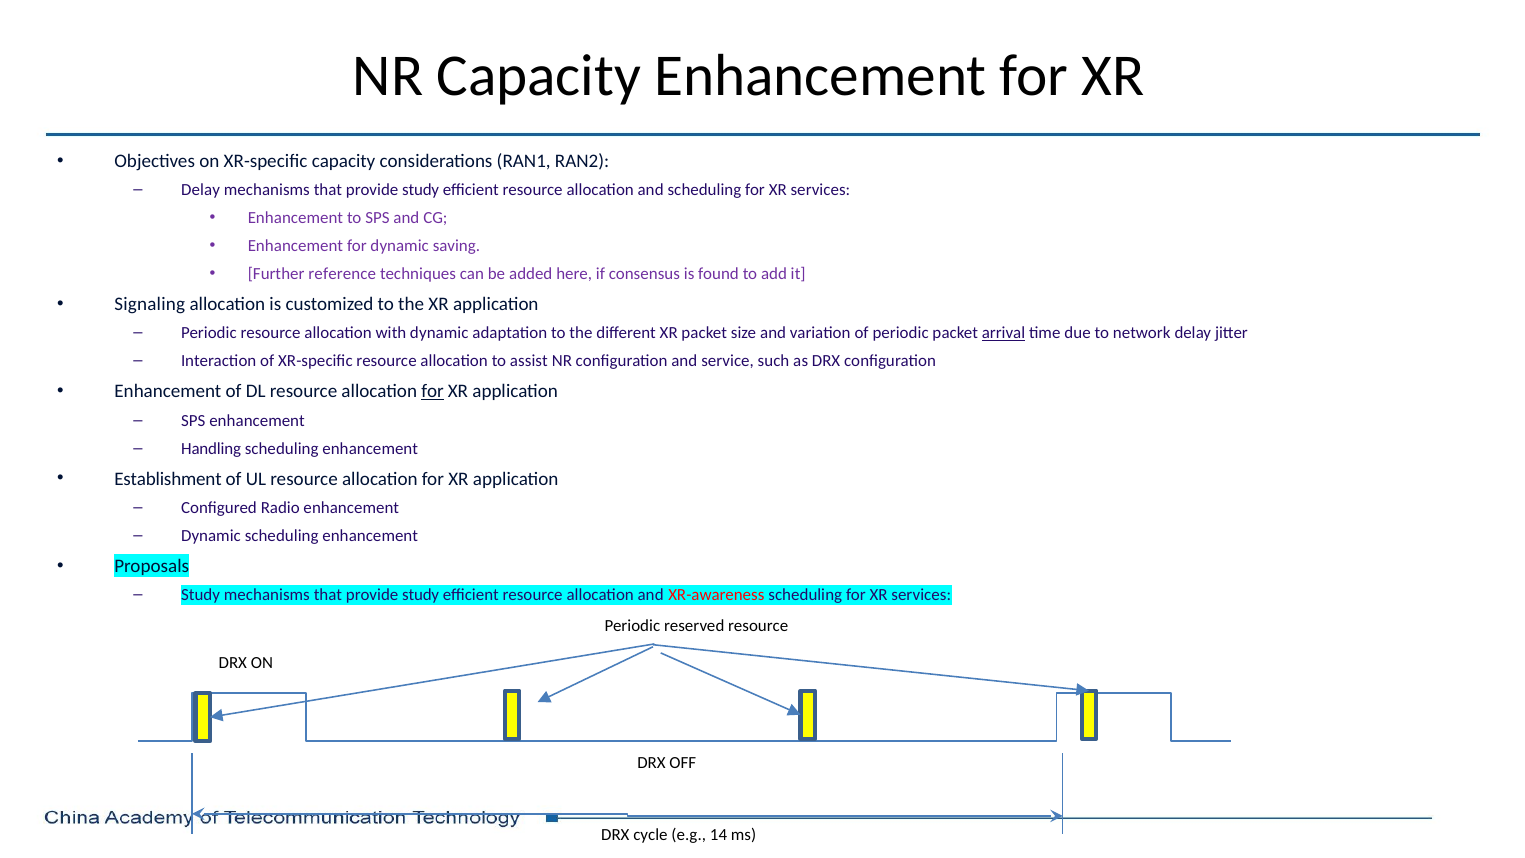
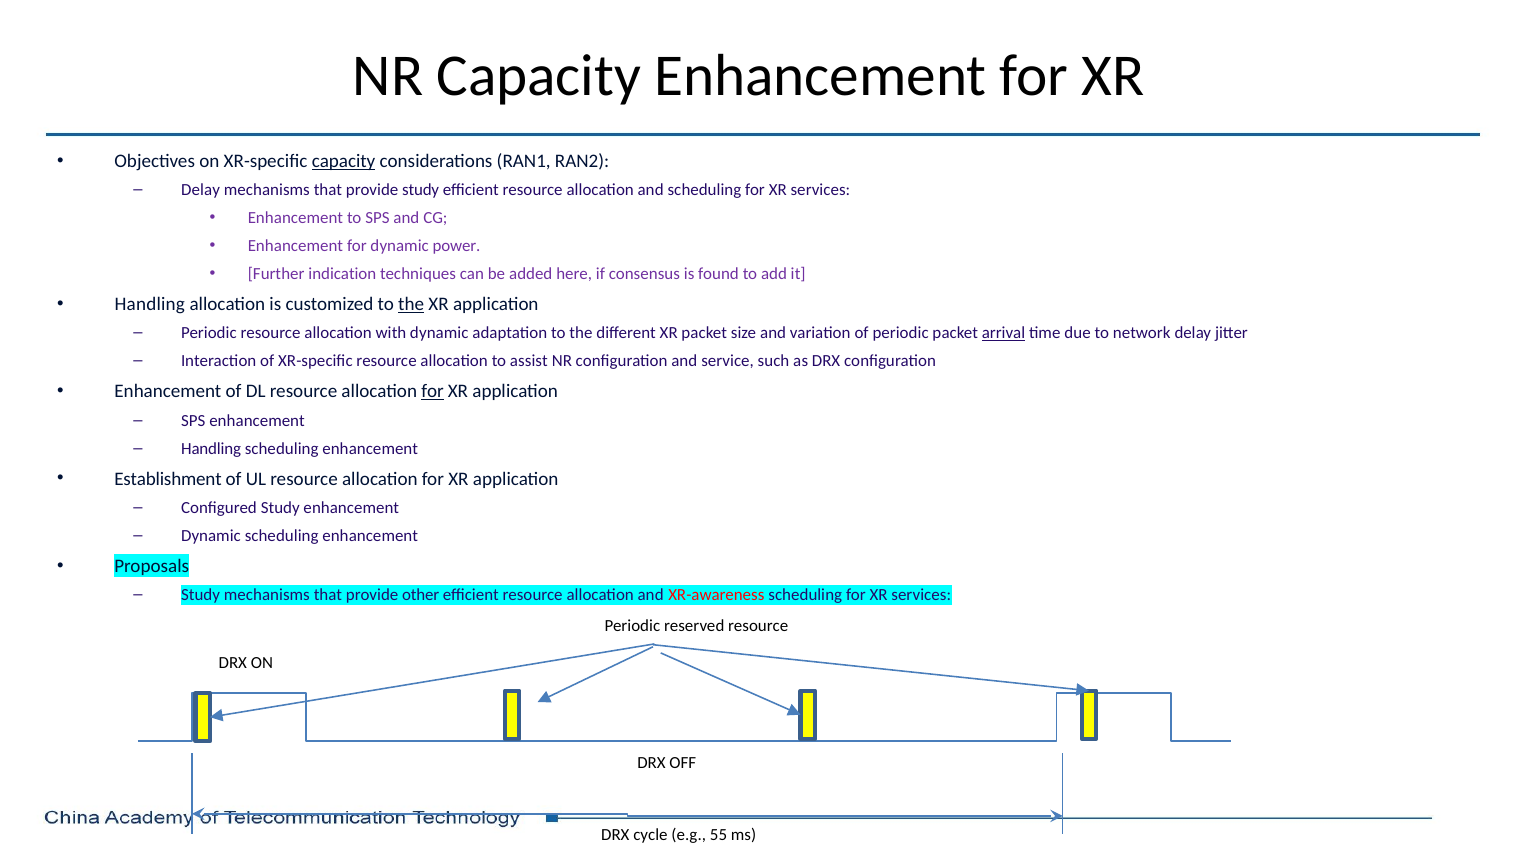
capacity underline: none -> present (344, 161)
saving: saving -> power (456, 246)
reference: reference -> indication (342, 274)
Signaling: Signaling -> Handling (150, 304)
the underline: none -> present (411, 304)
Configured Radio: Radio -> Study (280, 508)
study: study -> other (421, 595)
14: 14 -> 55 (719, 835)
